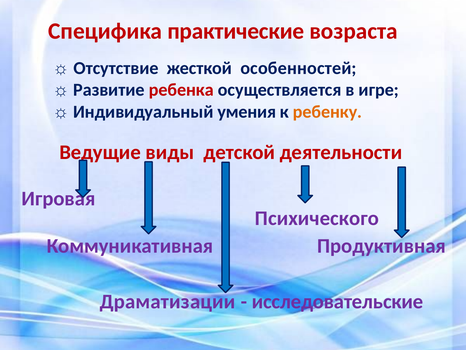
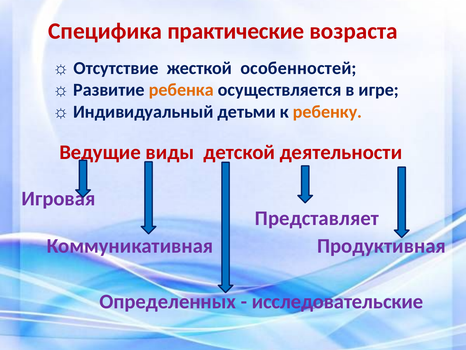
ребенка colour: red -> orange (181, 90)
умения: умения -> детьми (247, 112)
Психического: Психического -> Представляет (317, 218)
Драматизации: Драматизации -> Определенных (168, 301)
